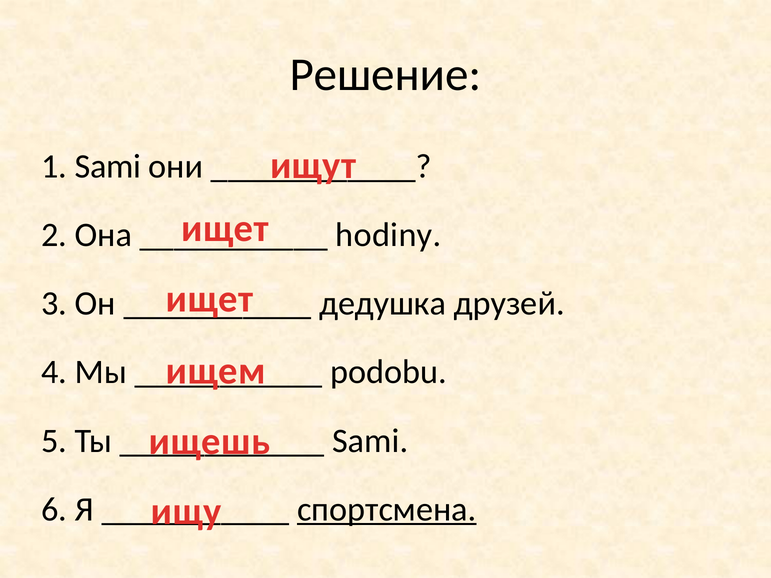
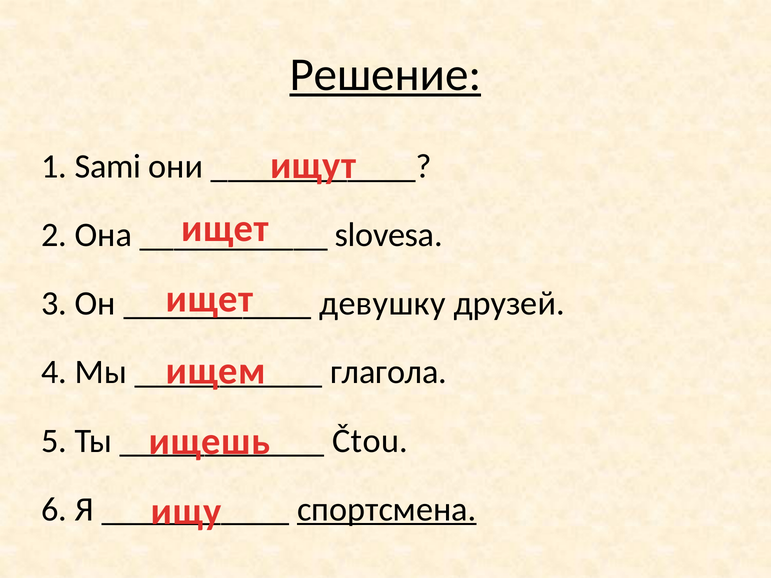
Решение underline: none -> present (385, 75)
hodiny: hodiny -> slovesa (389, 235)
дедушка: дедушка -> девушку (382, 304)
podobu: podobu -> глагола (389, 372)
Sami: Sami -> Čtou (370, 441)
